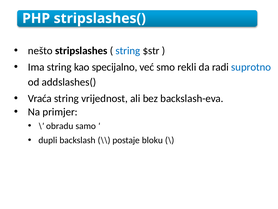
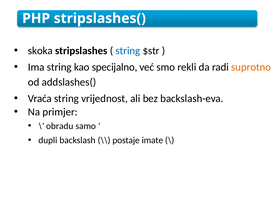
nešto: nešto -> skoka (40, 51)
suprotno colour: blue -> orange (251, 67)
bloku: bloku -> imate (152, 140)
